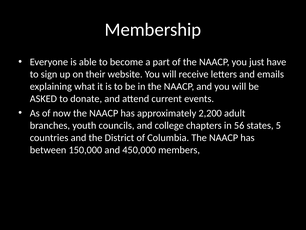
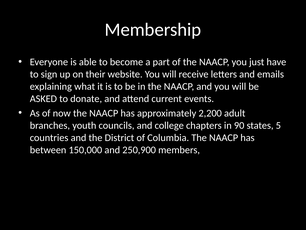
56: 56 -> 90 (239, 125)
450,000: 450,000 -> 250,900 (139, 150)
